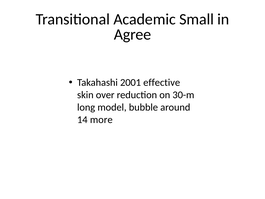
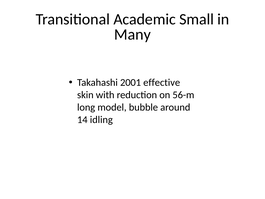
Agree: Agree -> Many (132, 34)
over: over -> with (105, 95)
30-m: 30-m -> 56-m (183, 95)
more: more -> idling (101, 120)
